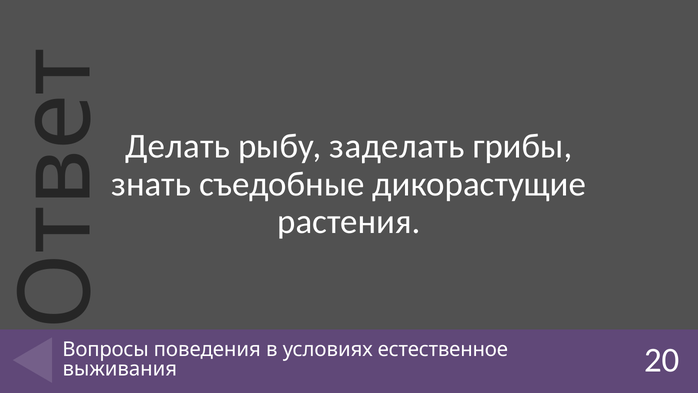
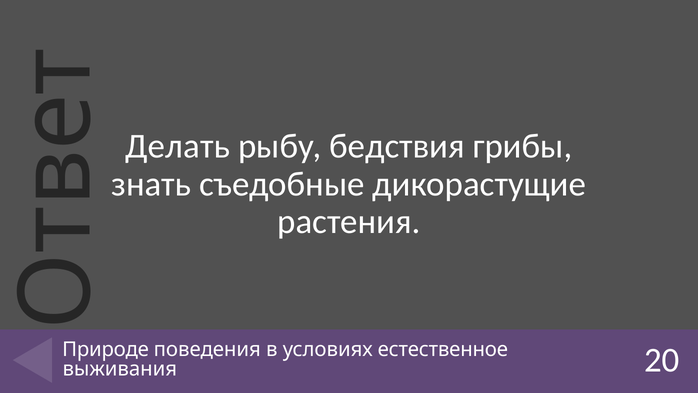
заделать: заделать -> бедствия (397, 146)
Вопросы: Вопросы -> Природе (106, 349)
